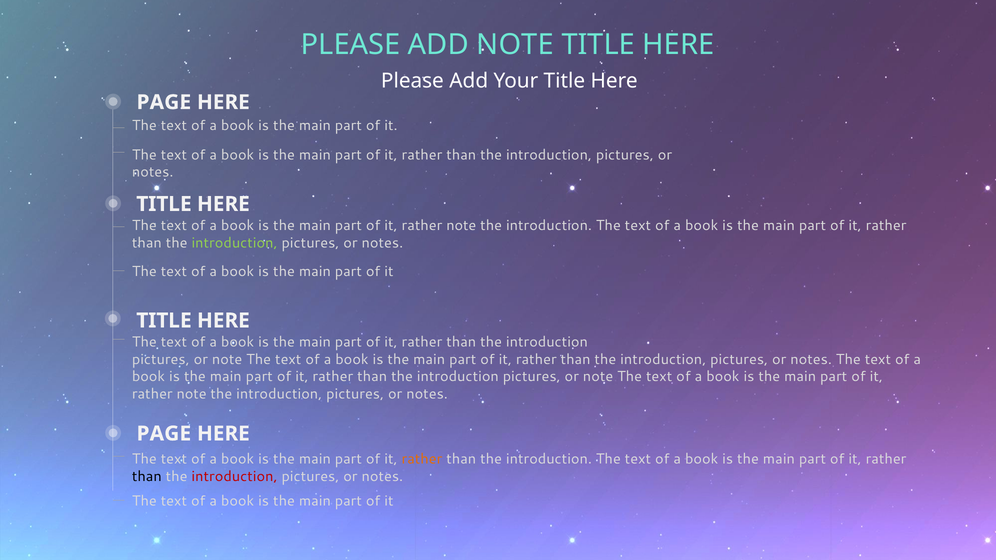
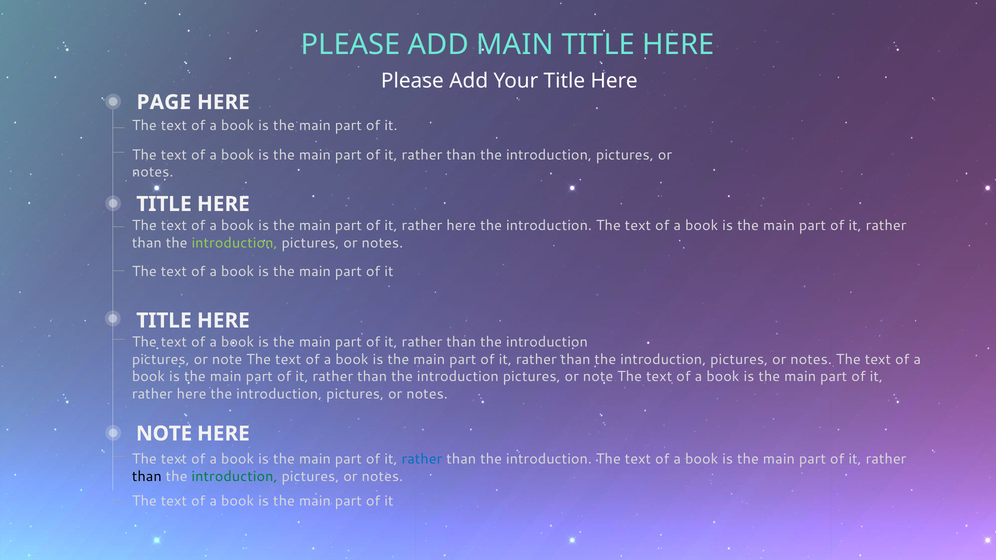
ADD NOTE: NOTE -> MAIN (515, 45)
note: note -> here (461, 226)
note: note -> here (192, 394)
PAGE: PAGE -> NOTE (164, 434)
rather colour: orange -> blue (422, 459)
introduction colour: red -> green (235, 477)
